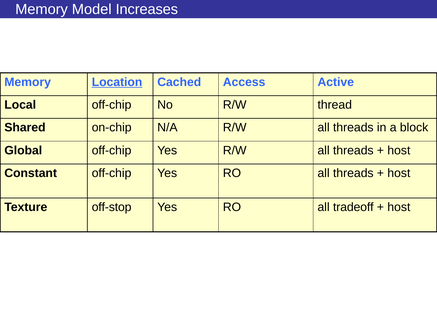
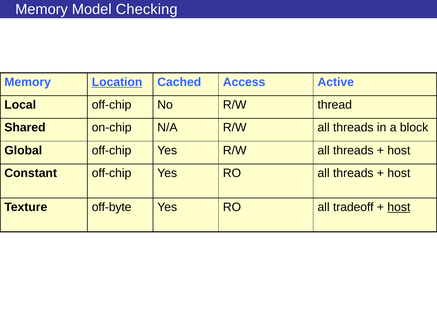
Increases: Increases -> Checking (147, 9)
off-stop: off-stop -> off-byte (112, 207)
host underline: none -> present (399, 207)
